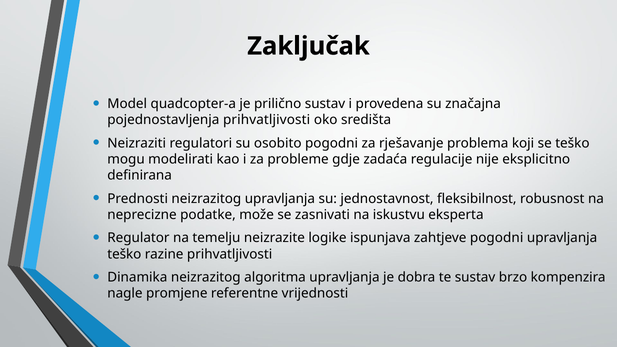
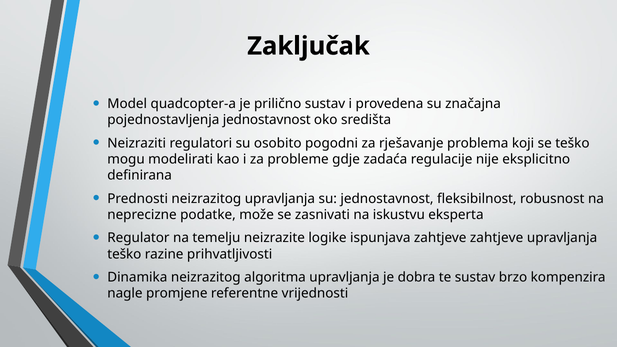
pojednostavljenja prihvatljivosti: prihvatljivosti -> jednostavnost (267, 120)
zahtjeve pogodni: pogodni -> zahtjeve (497, 238)
